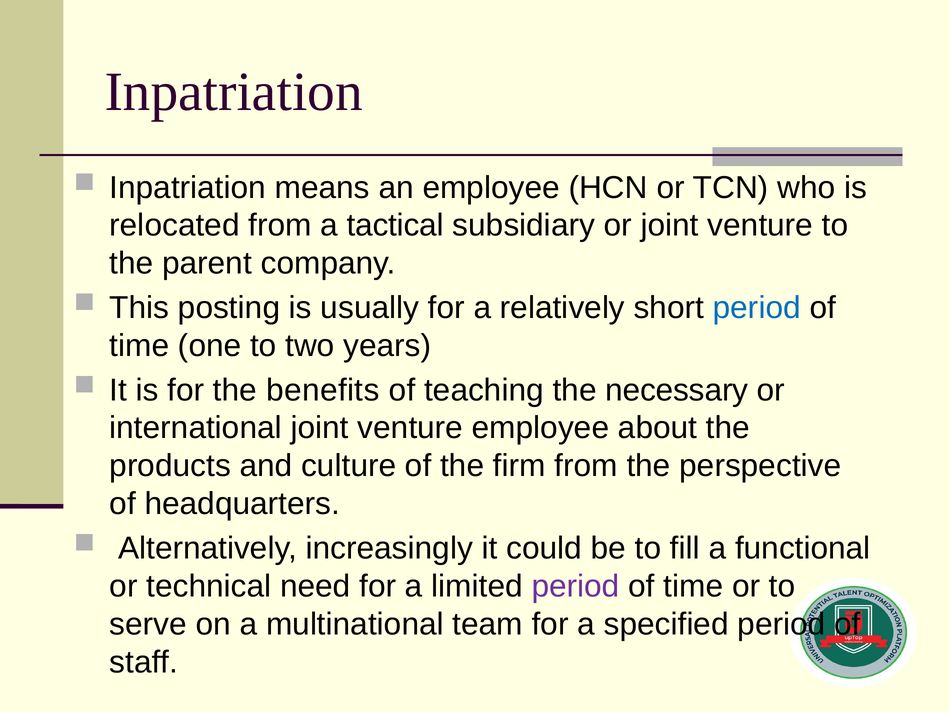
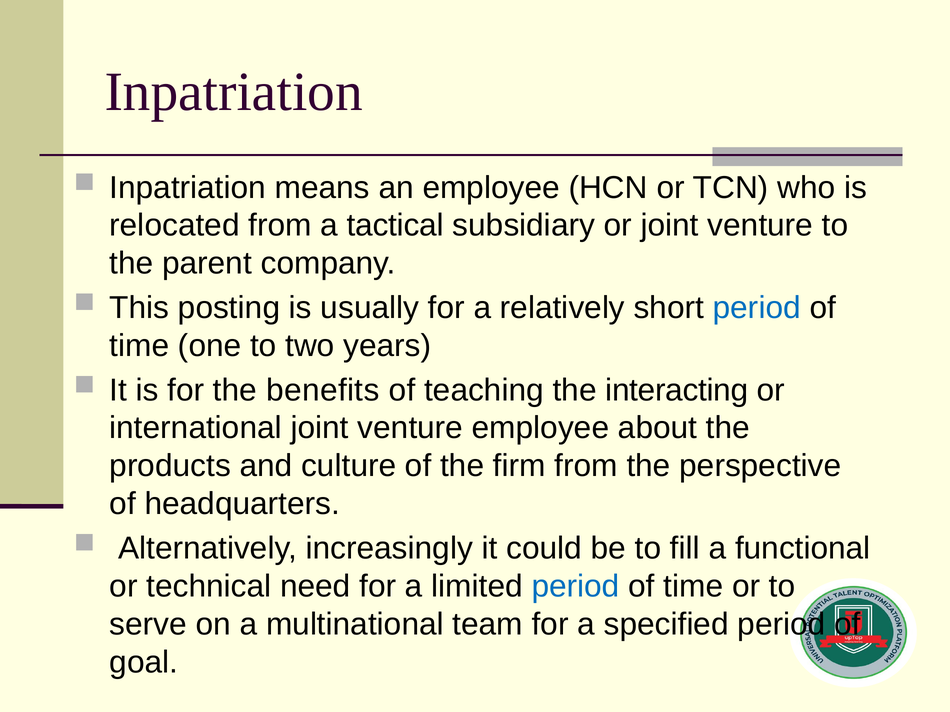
necessary: necessary -> interacting (677, 390)
period colour: purple -> blue (576, 587)
staff: staff -> goal (144, 663)
